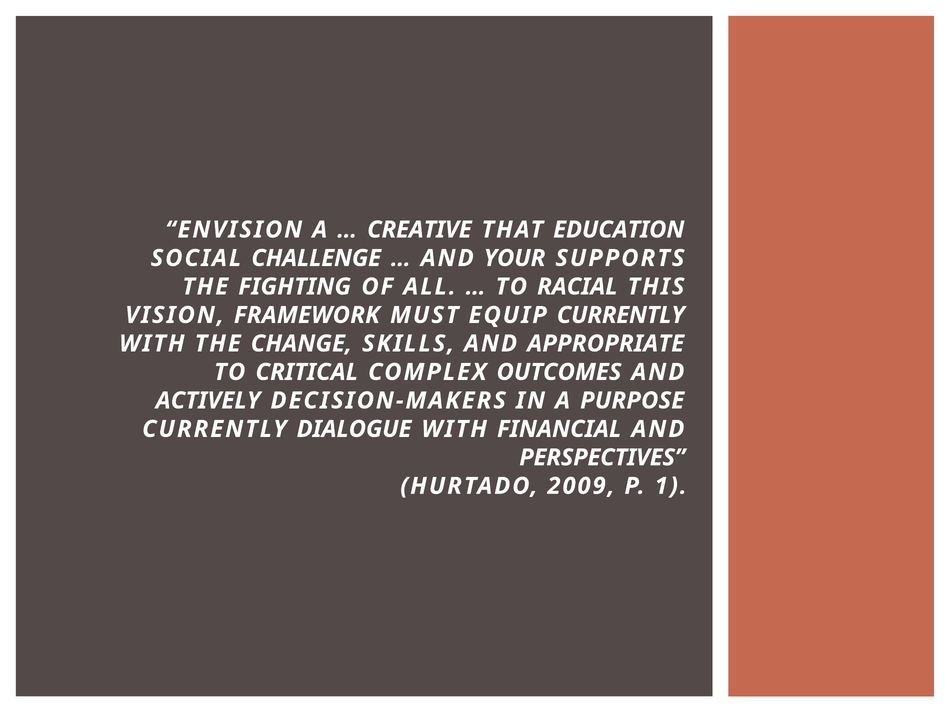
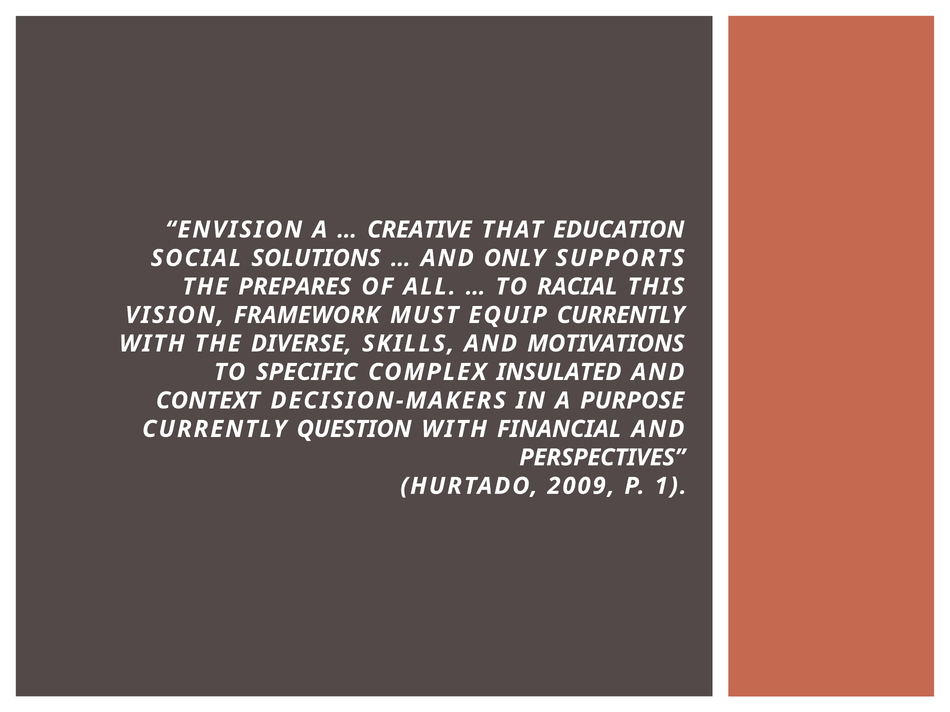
CHALLENGE: CHALLENGE -> SOLUTIONS (316, 258)
YOUR: YOUR -> ONLY (514, 258)
FIGHTING: FIGHTING -> PREPARES (295, 287)
CHANGE: CHANGE -> DIVERSE (301, 344)
APPROPRIATE: APPROPRIATE -> MOTIVATIONS (606, 344)
CRITICAL: CRITICAL -> SPECIFIC (307, 372)
OUTCOMES: OUTCOMES -> INSULATED (559, 372)
ACTIVELY: ACTIVELY -> CONTEXT (208, 401)
DIALOGUE: DIALOGUE -> QUESTION (354, 429)
